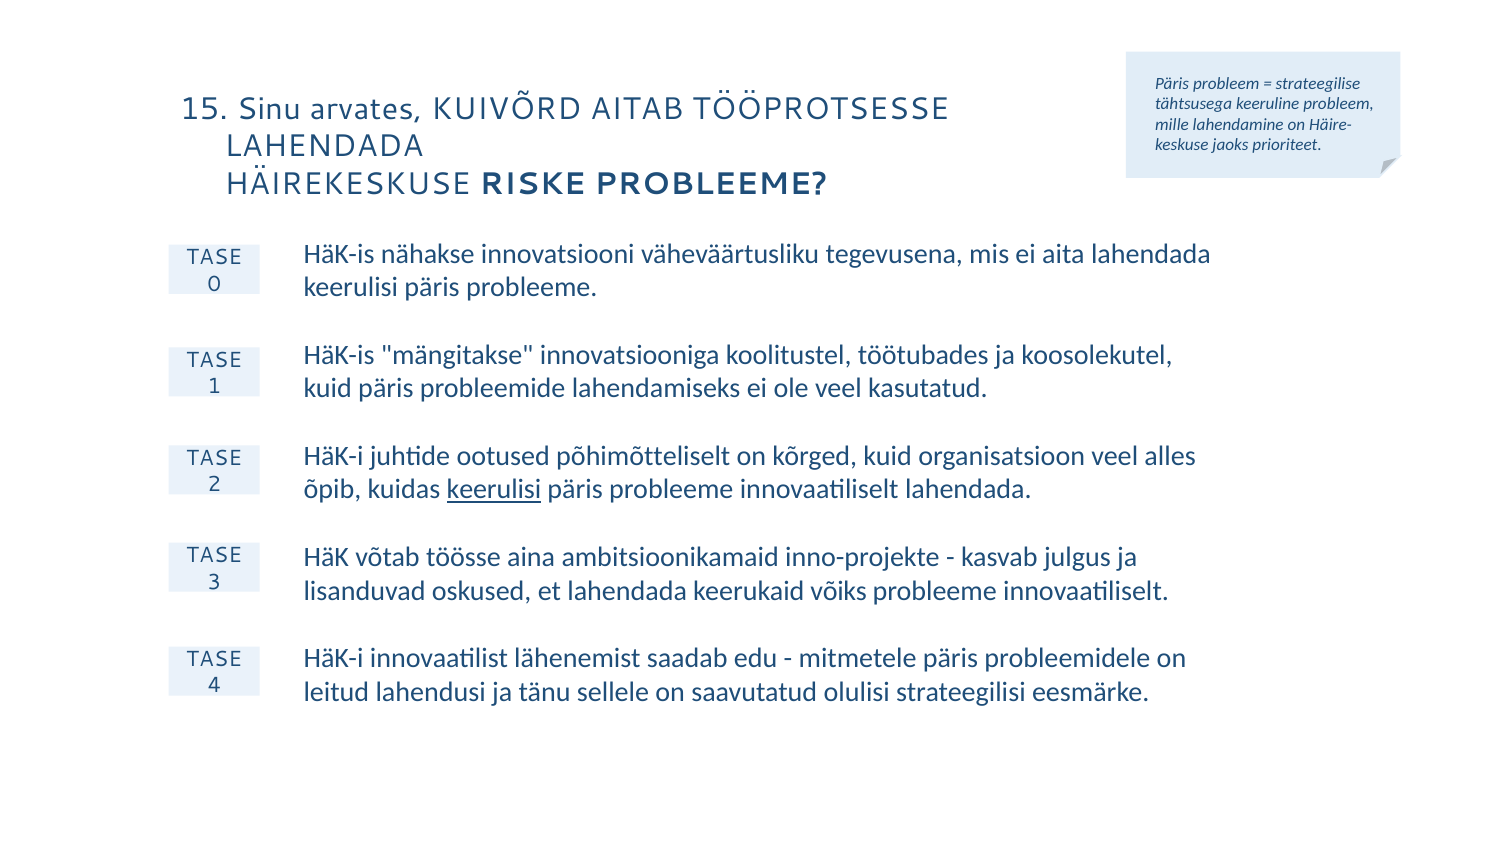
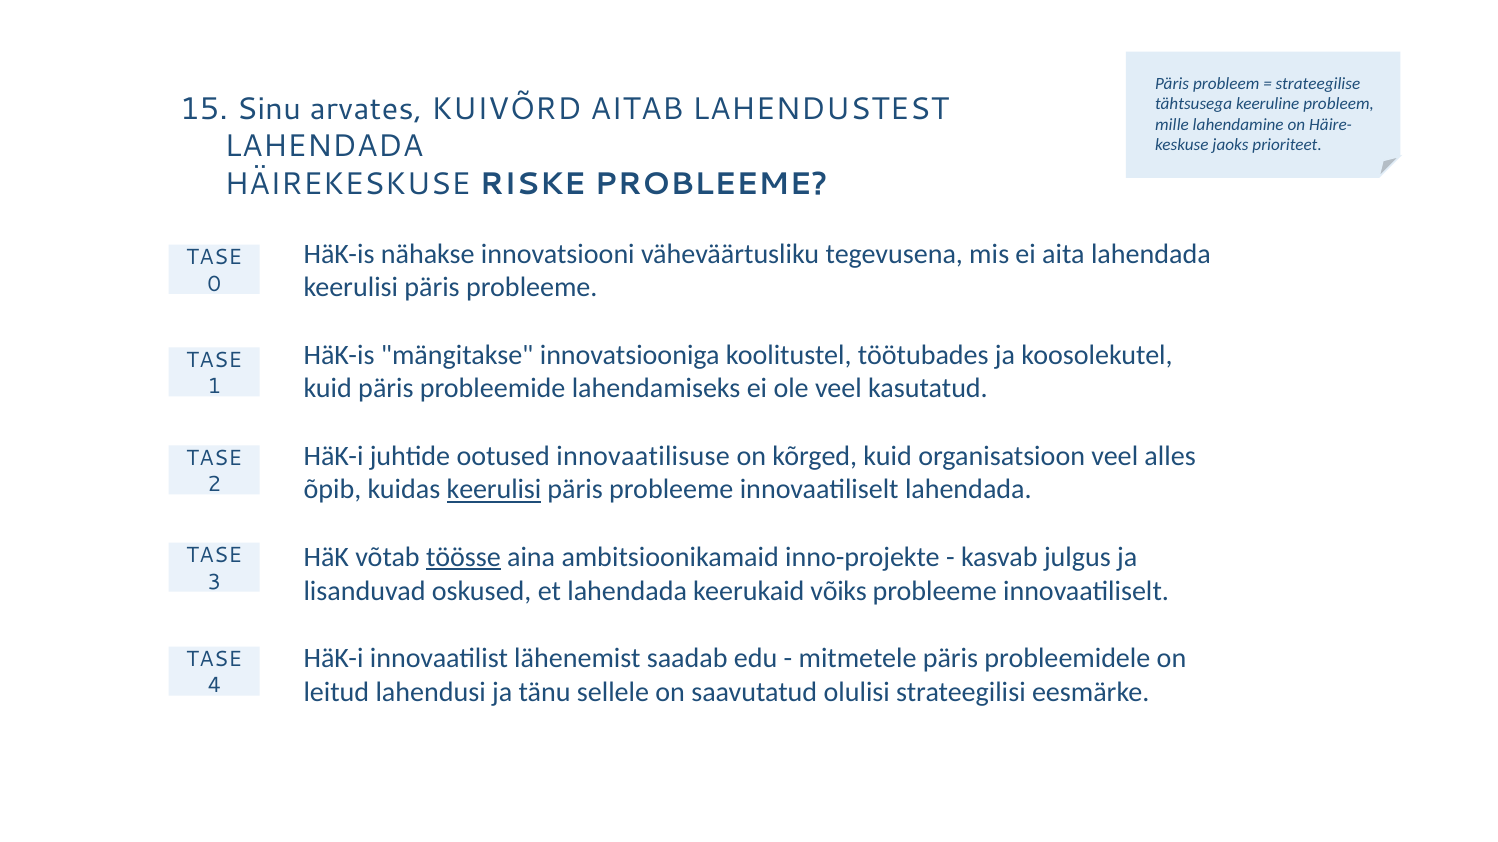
TÖÖPROTSESSE: TÖÖPROTSESSE -> LAHENDUSTEST (821, 109)
põhimõtteliselt: põhimõtteliselt -> innovaatilisuse (643, 456)
töösse underline: none -> present (463, 557)
